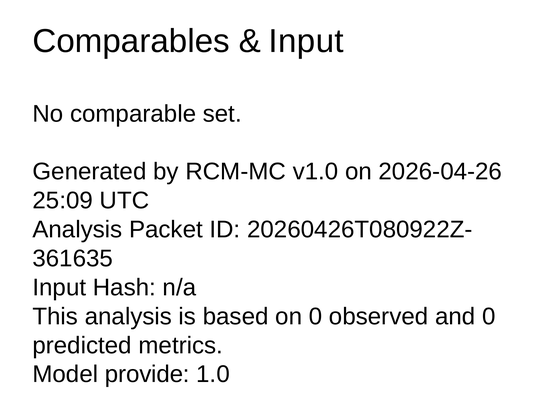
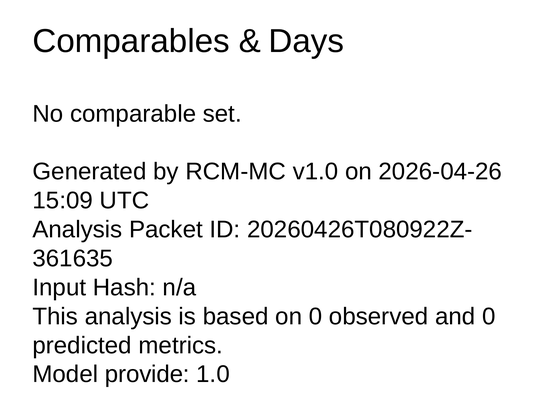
Input: Input -> Days (306, 41)
25:09: 25:09 -> 15:09 (63, 201)
